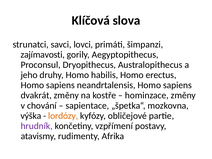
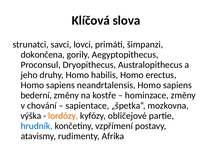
zajímavosti: zajímavosti -> dokončena (43, 55)
dvakrát: dvakrát -> bederní (36, 95)
hrudník colour: purple -> blue (37, 126)
